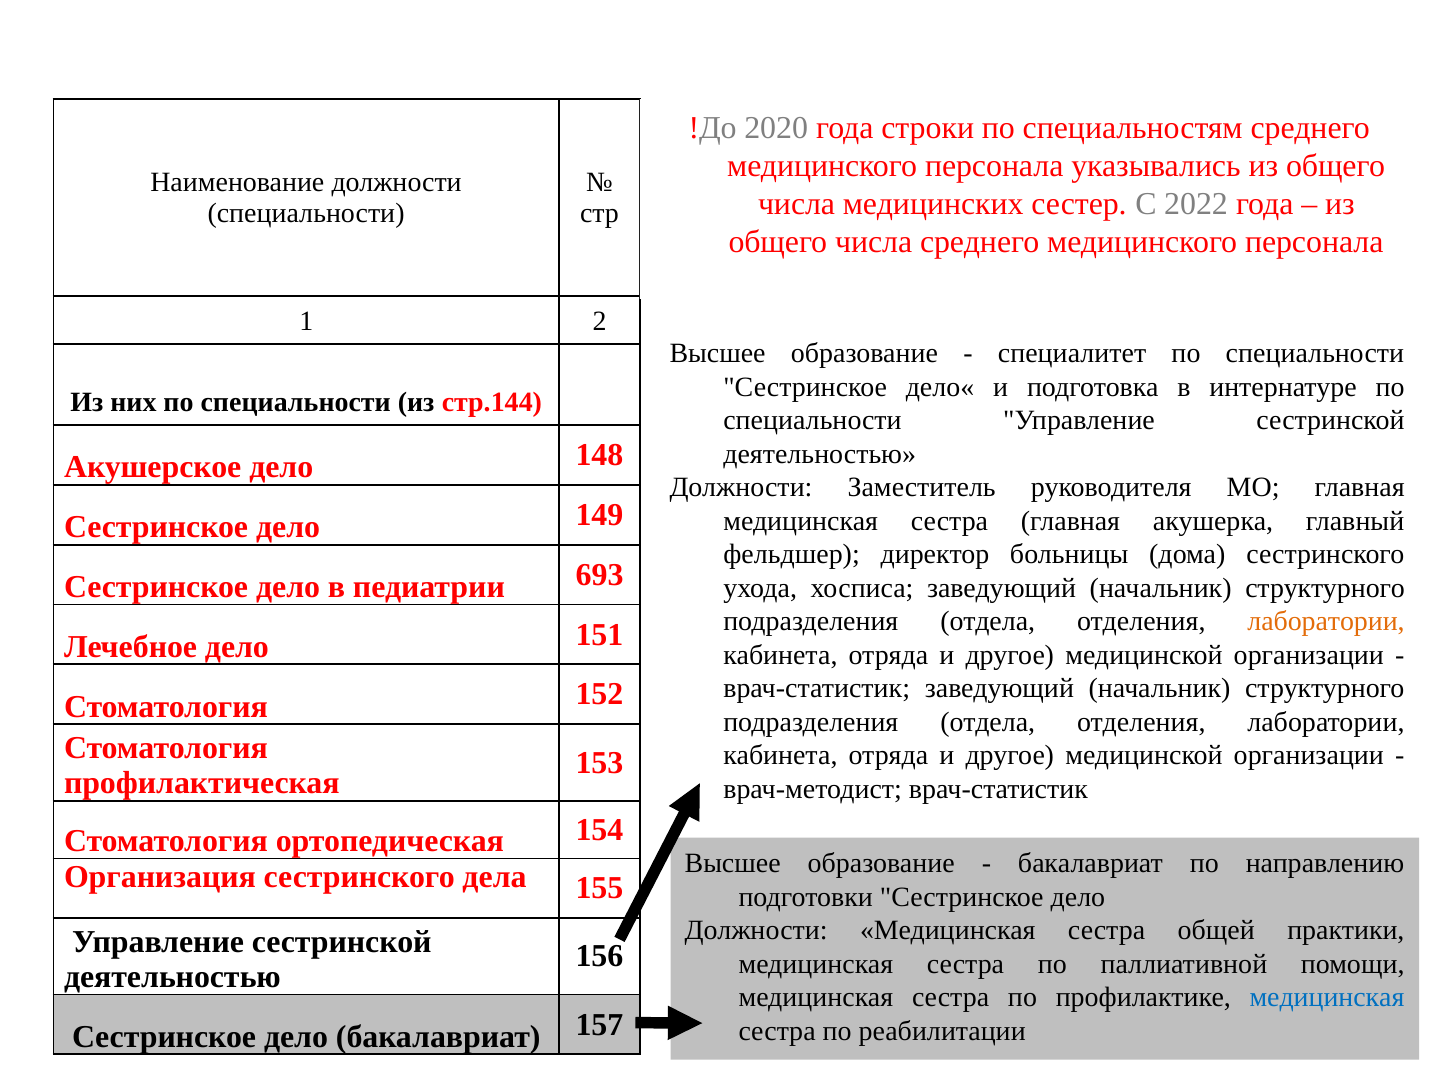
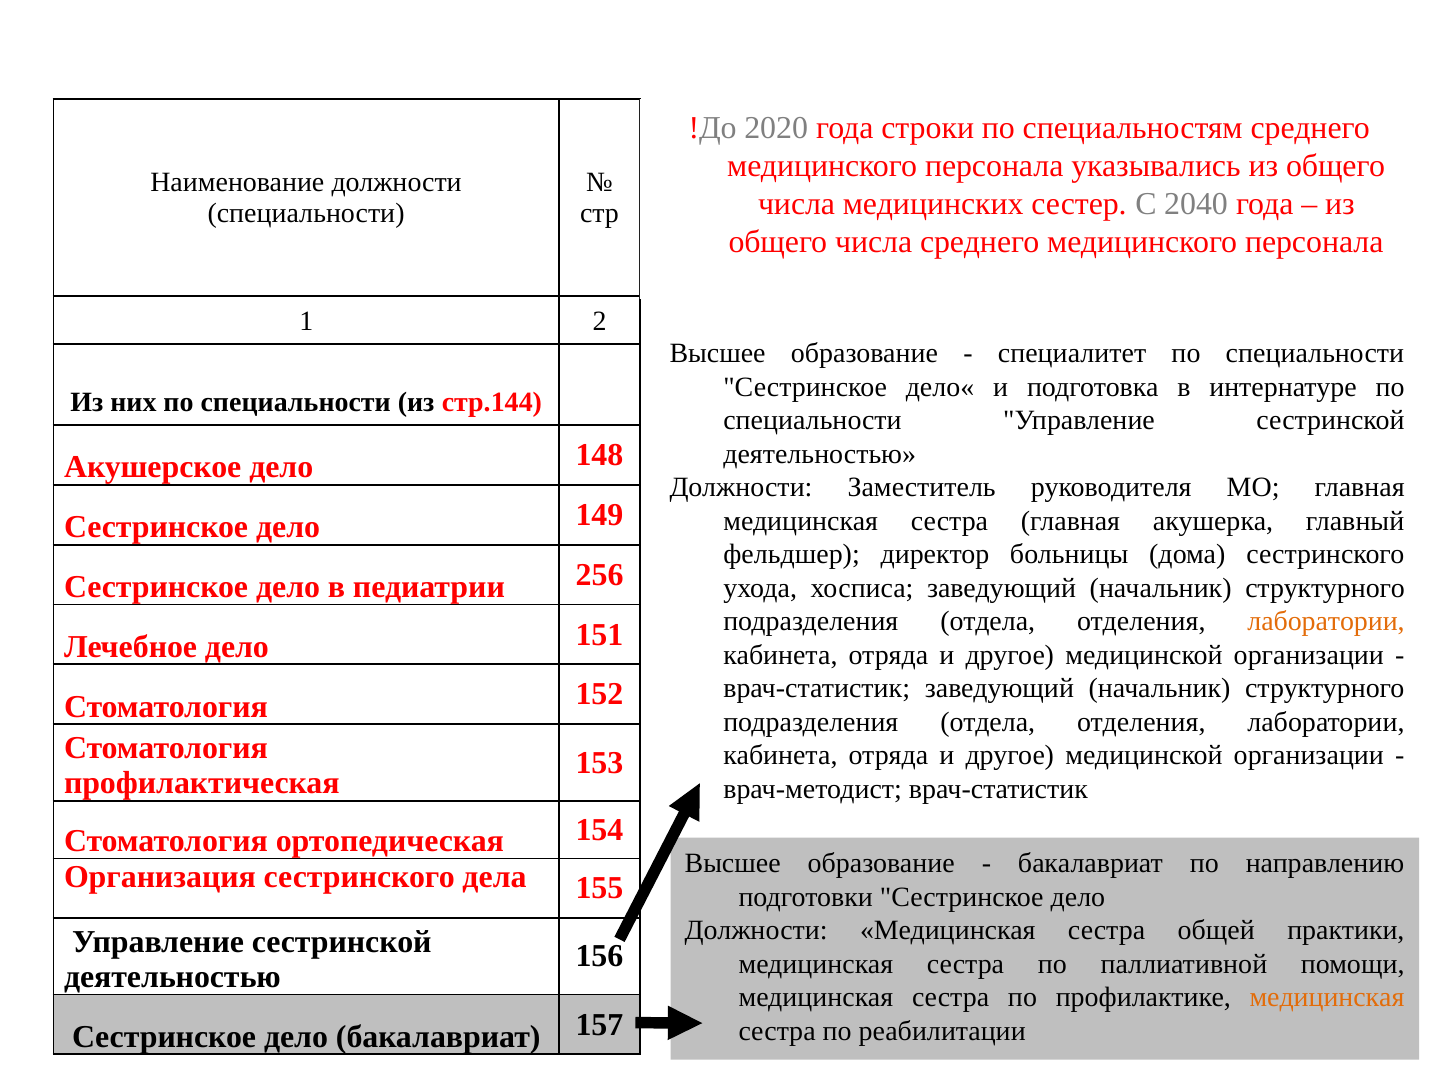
2022: 2022 -> 2040 (1196, 204)
693: 693 -> 256 (600, 575)
медицинская colour: blue -> orange (1327, 998)
